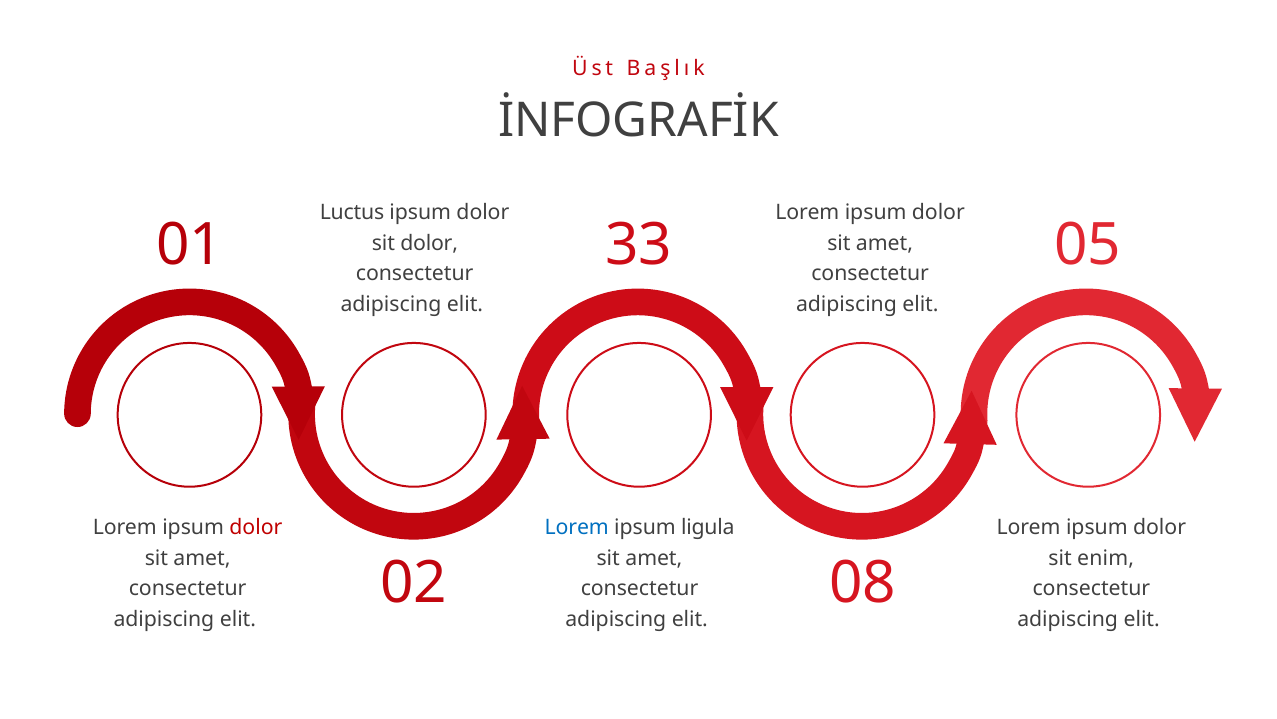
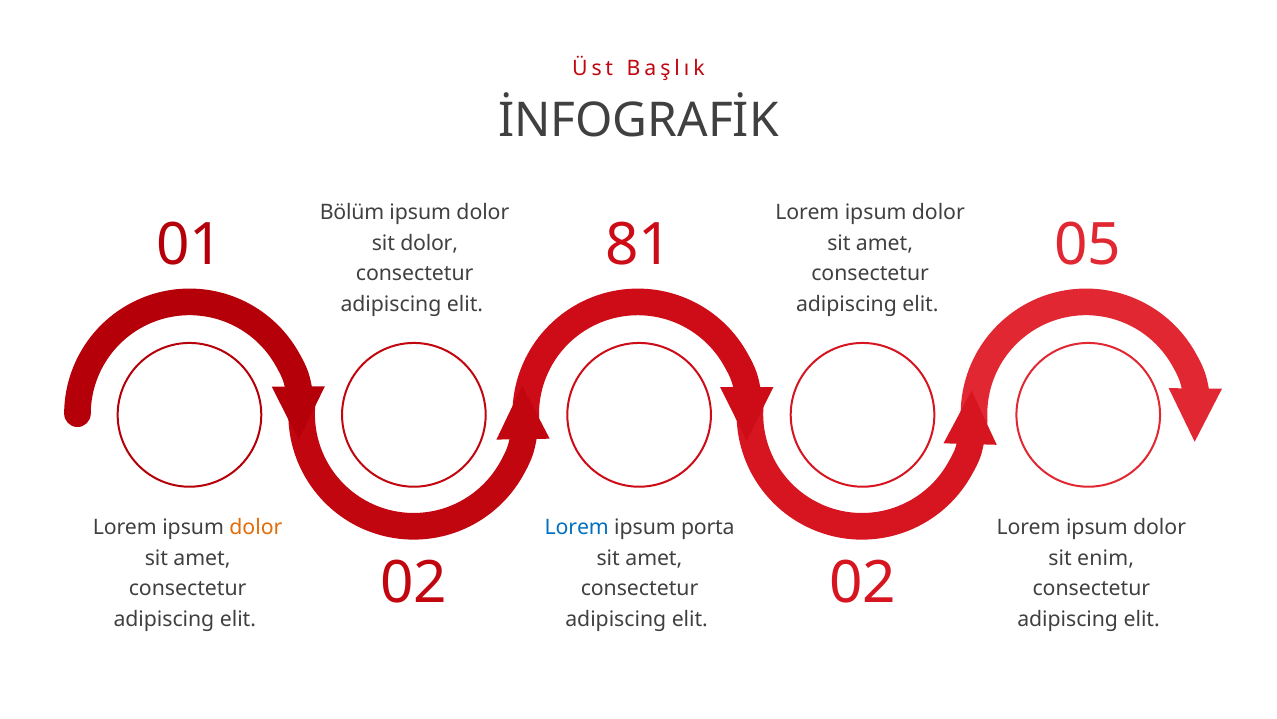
Luctus: Luctus -> Bölüm (352, 212)
33: 33 -> 81 (638, 245)
dolor colour: red -> orange (256, 527)
ligula: ligula -> porta (708, 527)
02 08: 08 -> 02 (863, 583)
